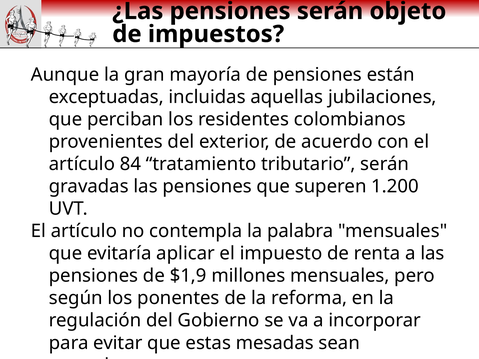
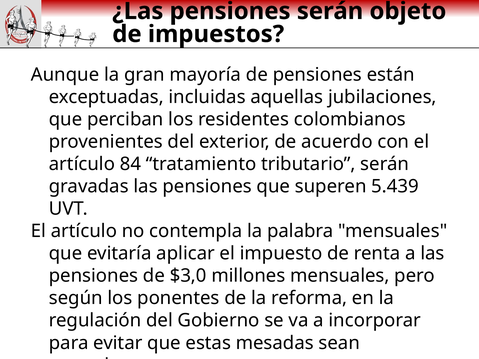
1.200: 1.200 -> 5.439 (395, 187)
$1,9: $1,9 -> $3,0 (188, 276)
